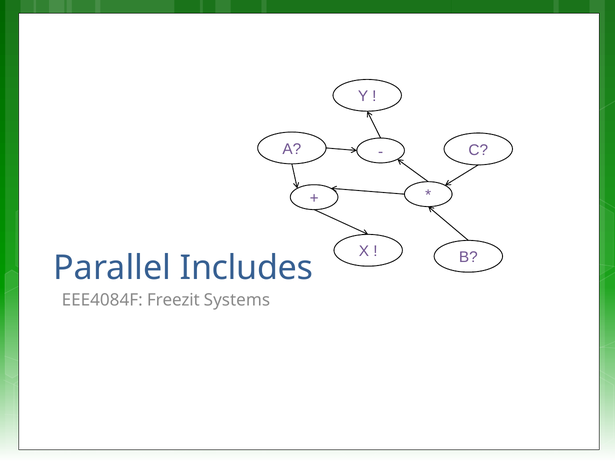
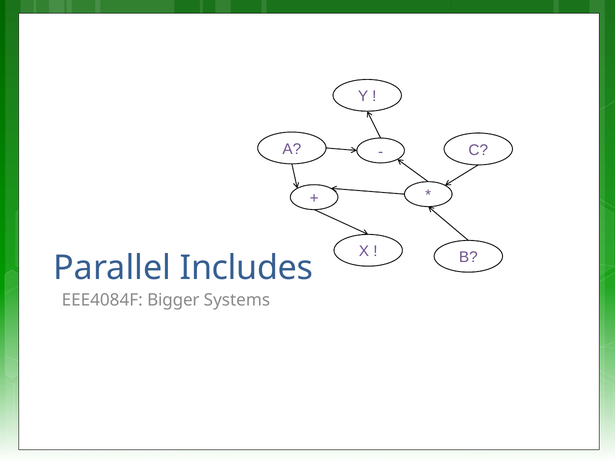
Freezit: Freezit -> Bigger (173, 300)
